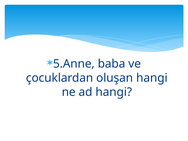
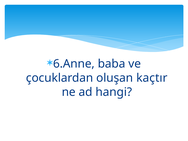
5.Anne: 5.Anne -> 6.Anne (74, 64)
oluşan hangi: hangi -> kaçtır (152, 78)
